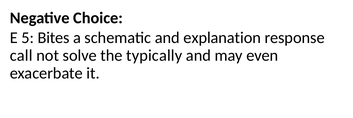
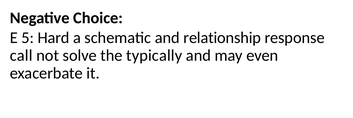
Bites: Bites -> Hard (54, 38)
explanation: explanation -> relationship (222, 38)
